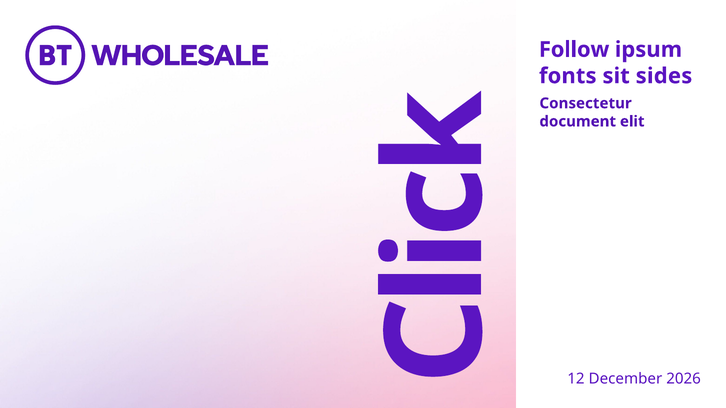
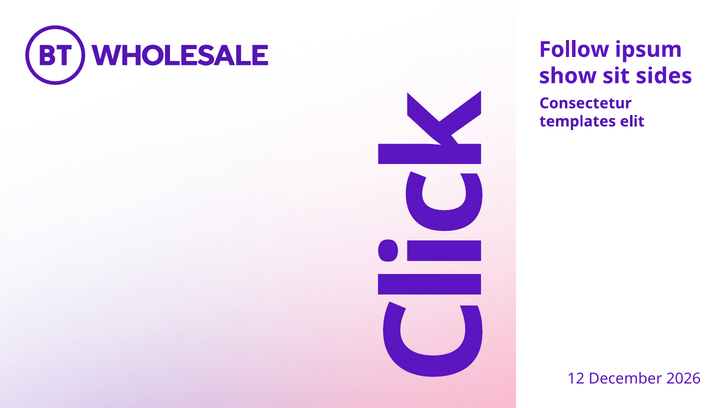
fonts: fonts -> show (568, 76)
document: document -> templates (578, 122)
